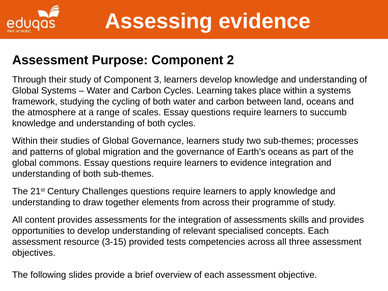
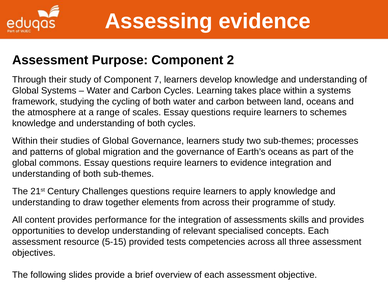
3: 3 -> 7 (158, 79)
succumb: succumb -> schemes (328, 112)
provides assessments: assessments -> performance (121, 220)
3-15: 3-15 -> 5-15 (114, 242)
